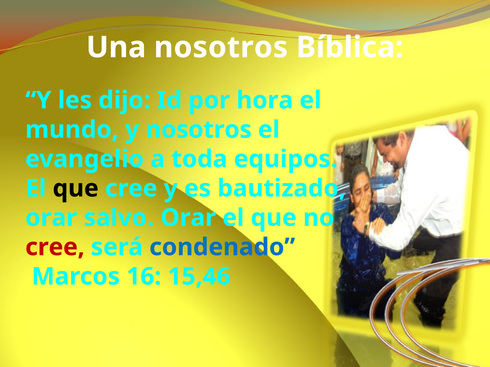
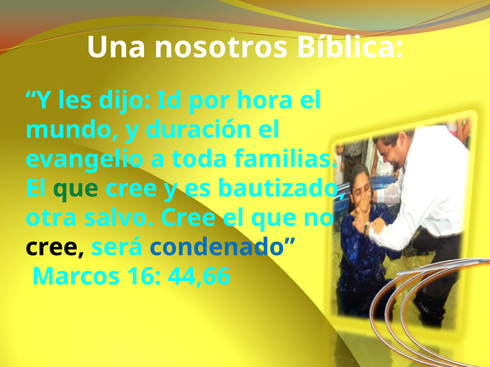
y nosotros: nosotros -> duración (199, 130)
equipos: equipos -> familias (286, 159)
que colour: black -> green (76, 189)
orar: orar -> otra (51, 218)
salvo Orar: Orar -> Cree (188, 218)
cree colour: red -> black (55, 247)
15,46: 15,46 -> 44,66 (199, 277)
